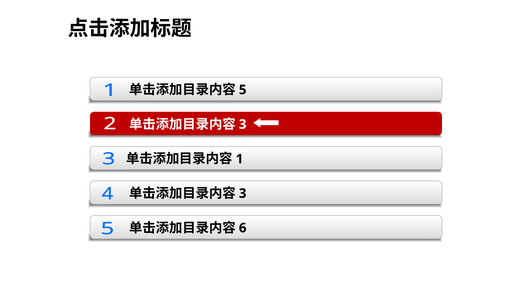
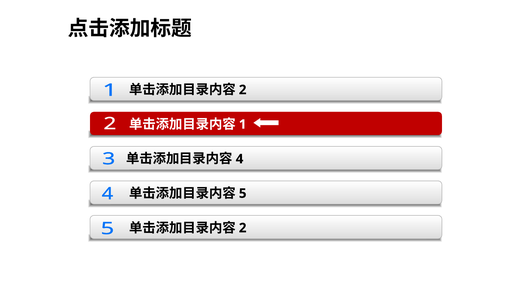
5: 5 -> 2 (243, 90)
3: 3 -> 1 (243, 125)
1: 1 -> 4 (240, 159)
3: 3 -> 5 (243, 194)
6: 6 -> 2 (243, 228)
